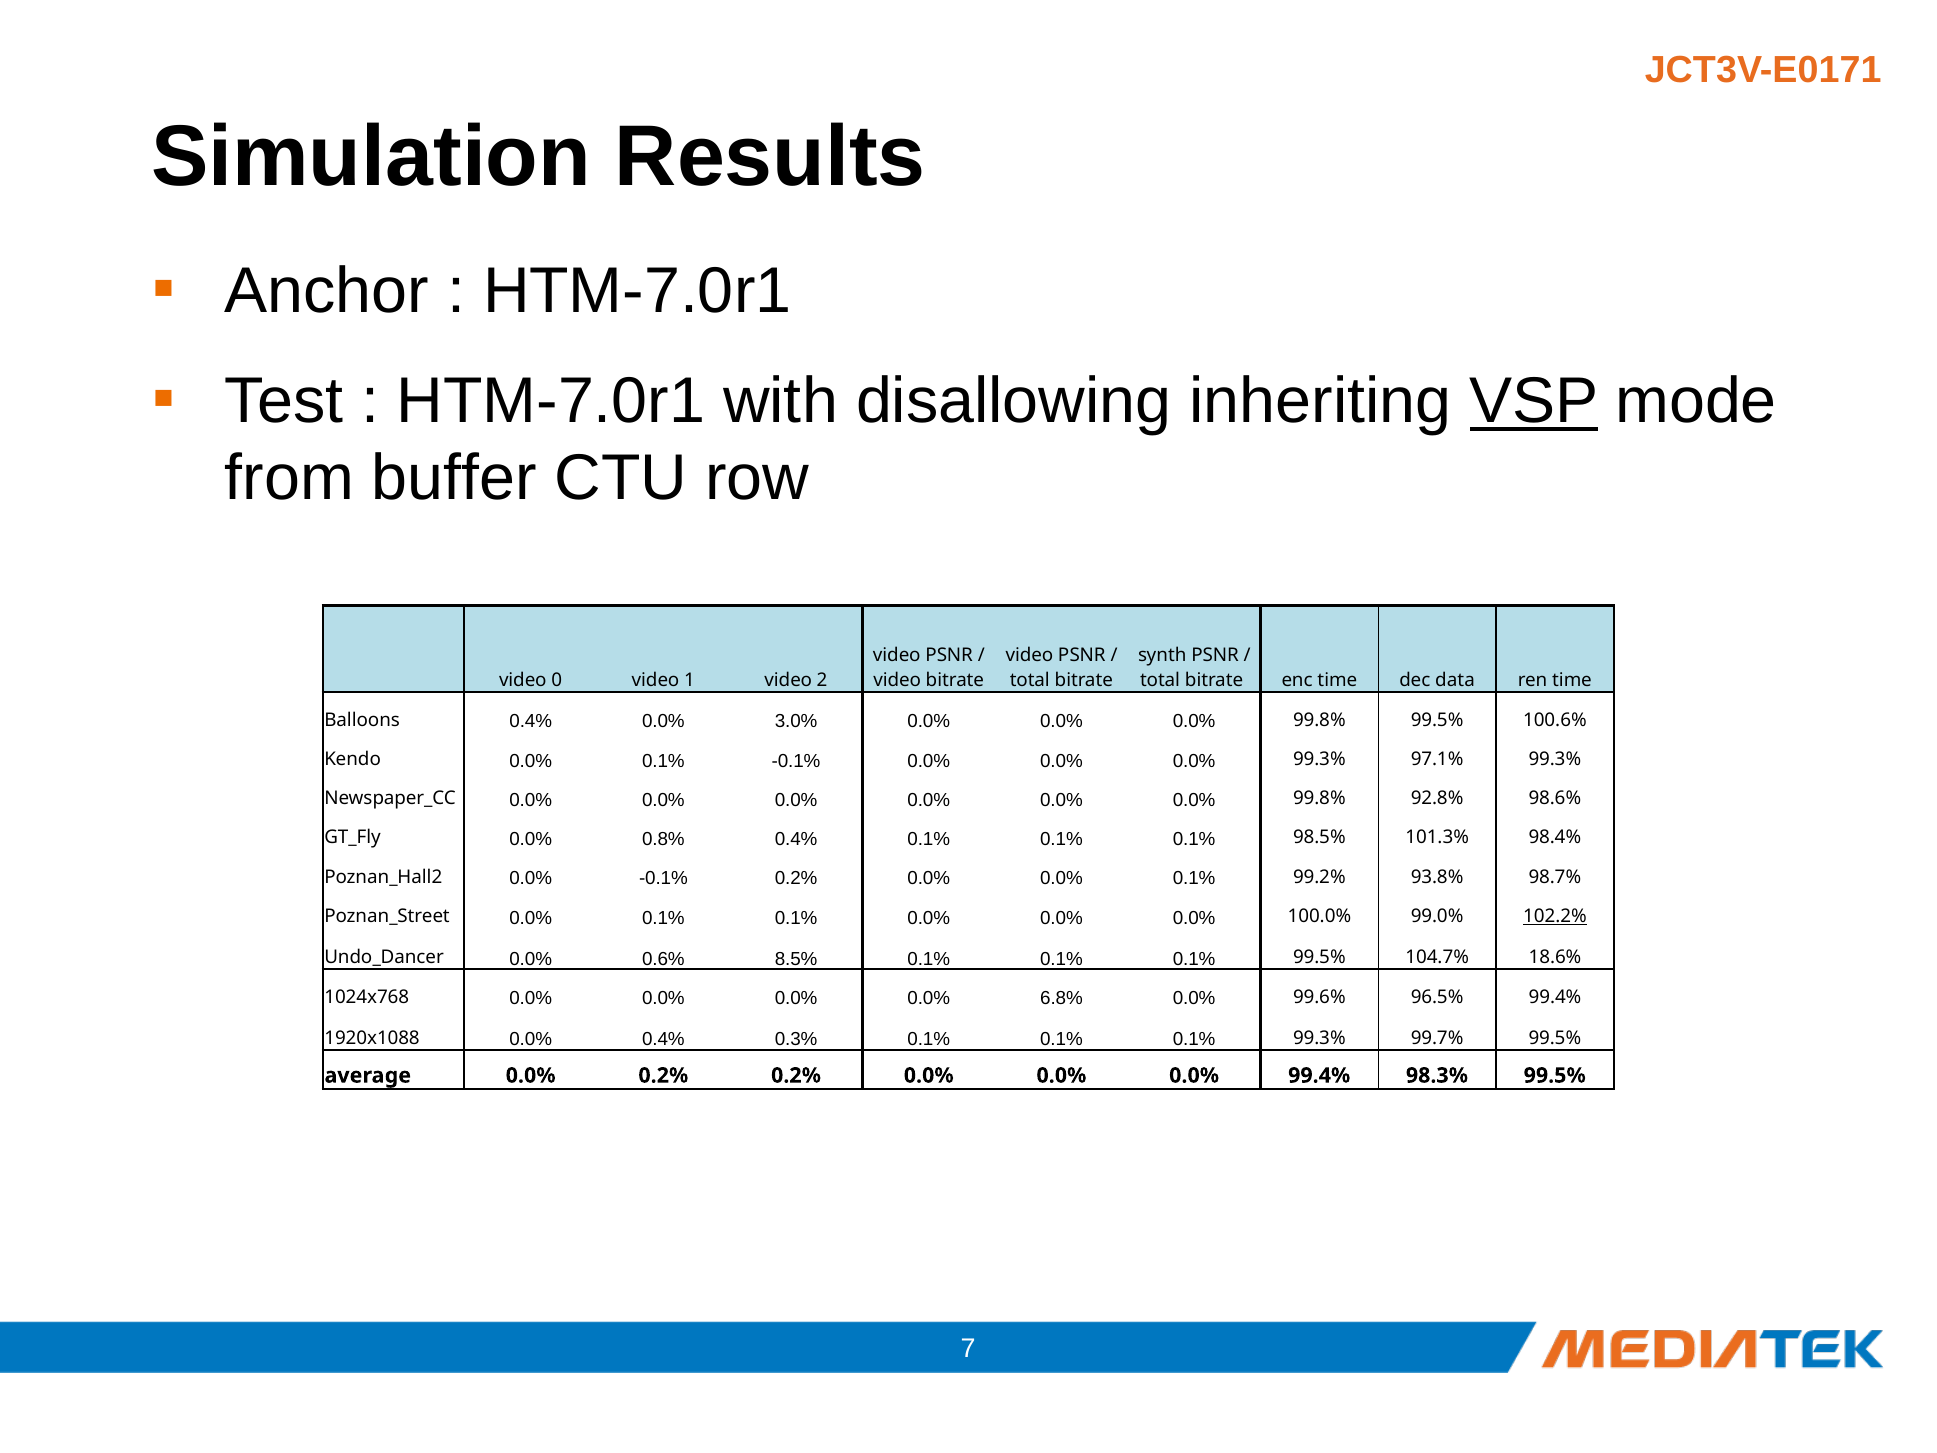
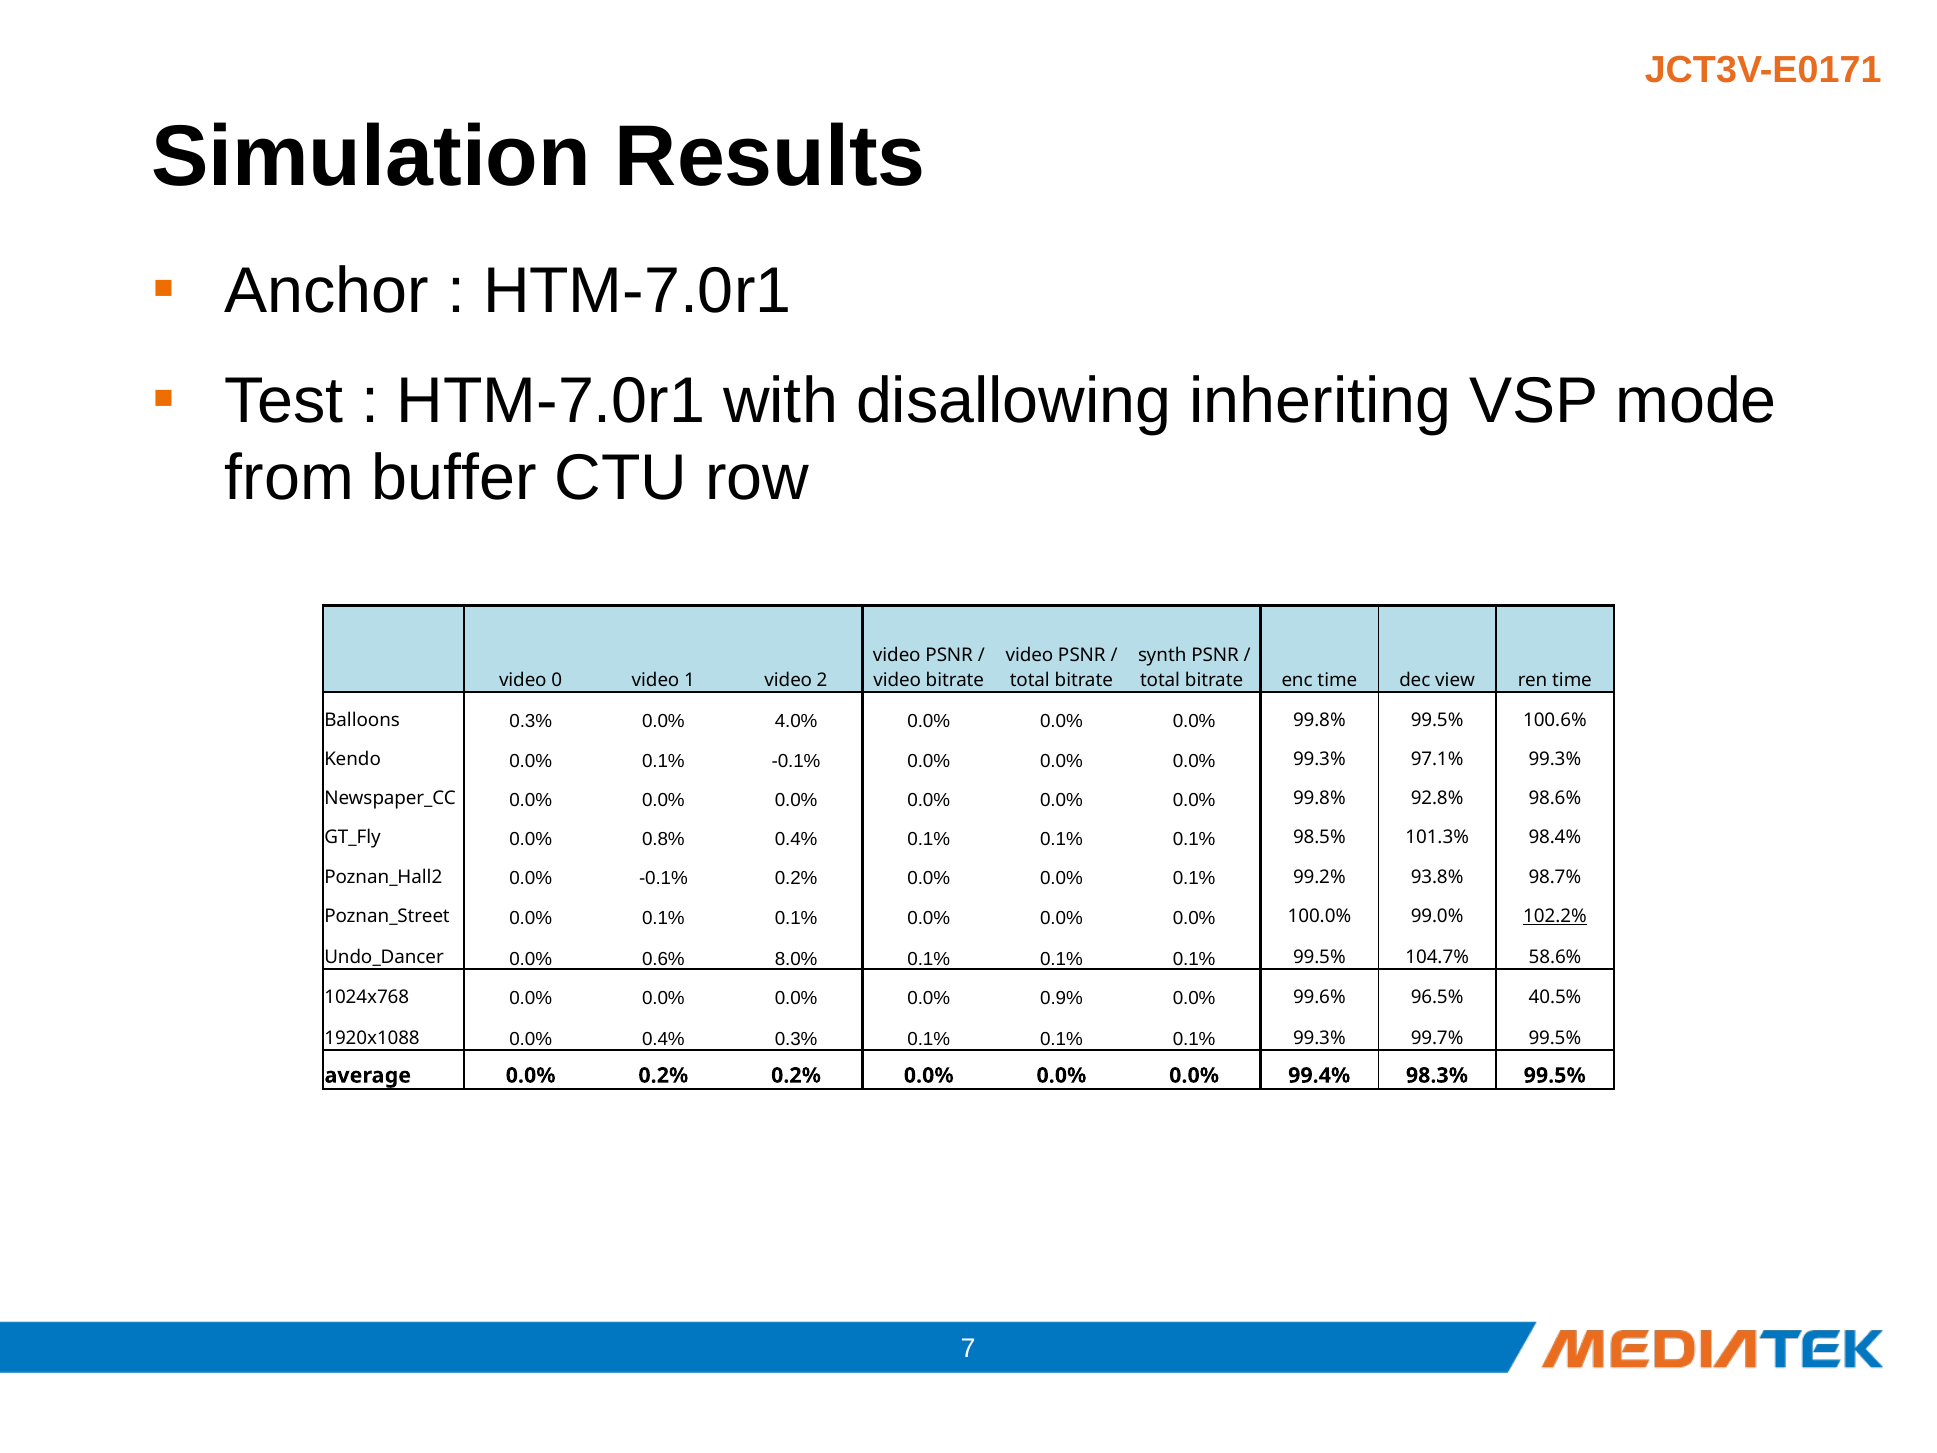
VSP underline: present -> none (1534, 401)
data: data -> view (1455, 681)
Balloons 0.4%: 0.4% -> 0.3% (531, 721)
3.0%: 3.0% -> 4.0% (796, 721)
8.5%: 8.5% -> 8.0% (796, 959)
18.6%: 18.6% -> 58.6% (1555, 957)
6.8%: 6.8% -> 0.9% (1062, 998)
96.5% 99.4%: 99.4% -> 40.5% (1555, 997)
